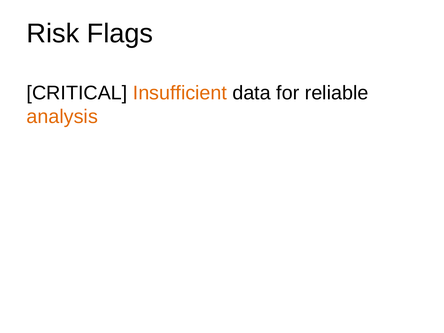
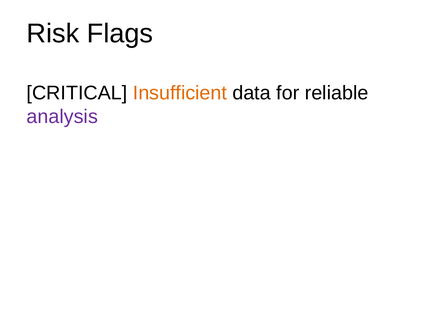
analysis colour: orange -> purple (62, 117)
